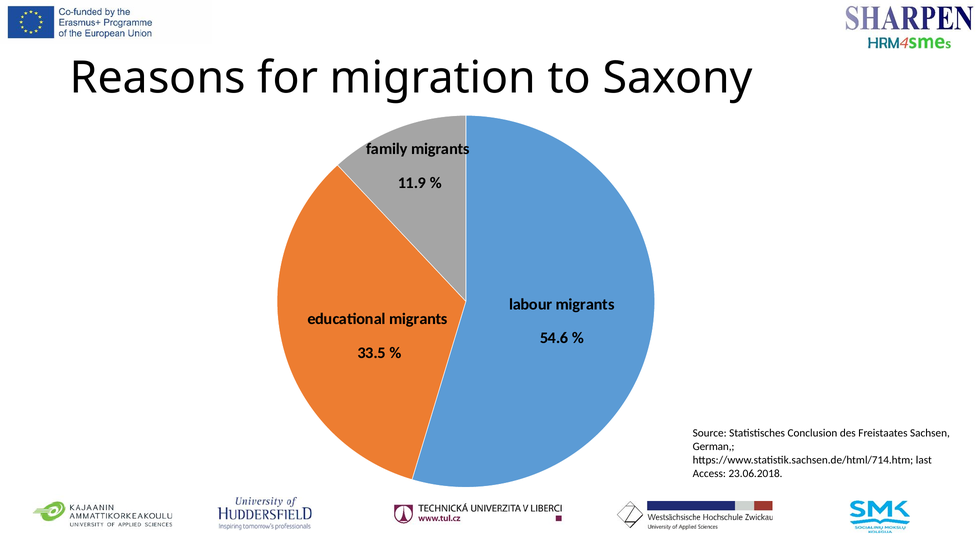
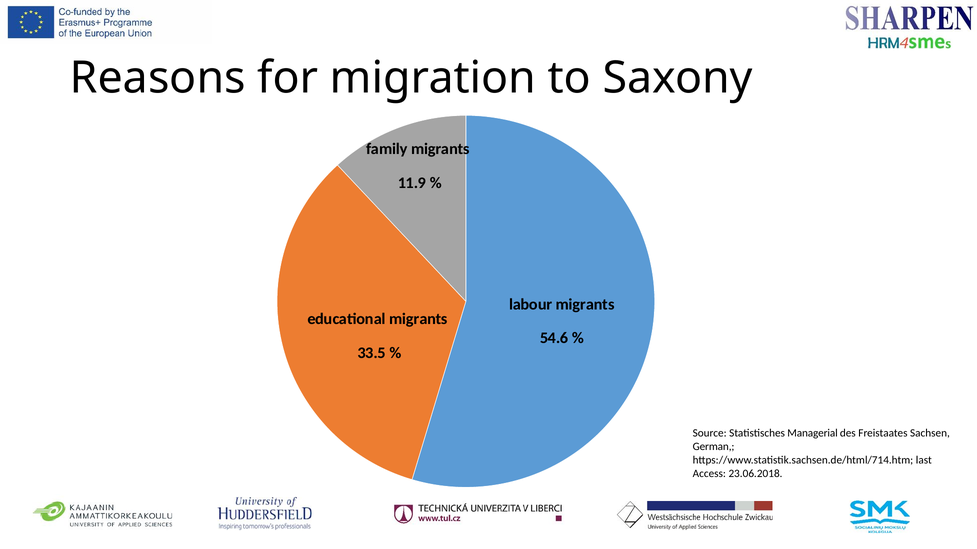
Conclusion: Conclusion -> Managerial (813, 433)
